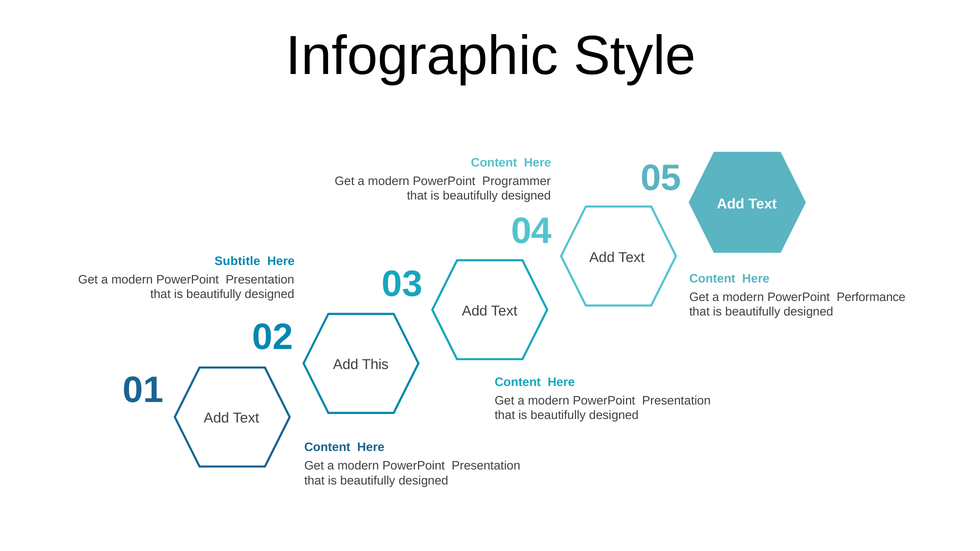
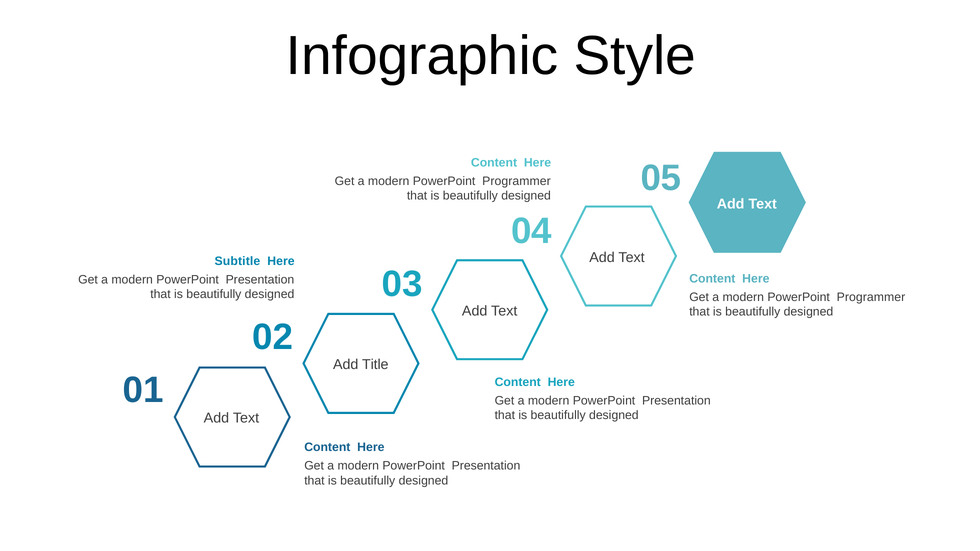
Performance: Performance -> Programmer (871, 297)
This: This -> Title (375, 365)
